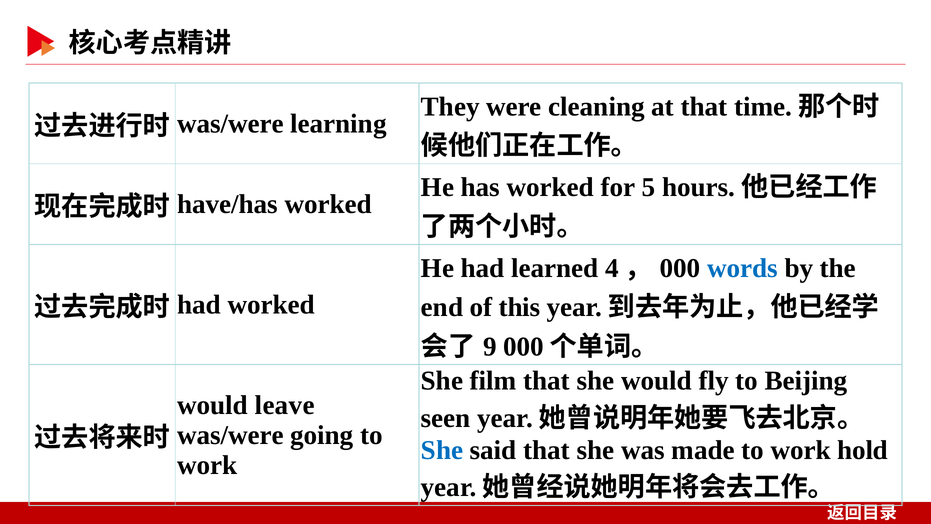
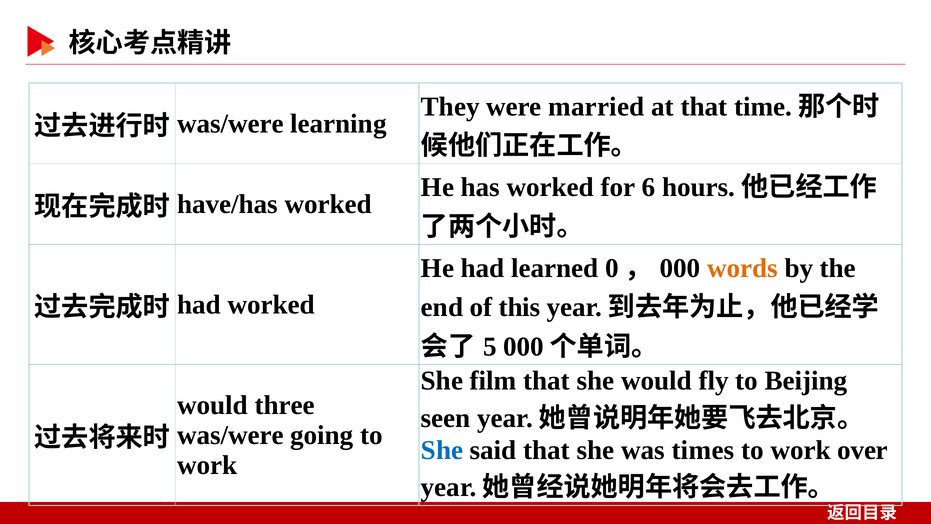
cleaning: cleaning -> married (596, 107)
5: 5 -> 6 (649, 187)
4: 4 -> 0 (612, 268)
words colour: blue -> orange (742, 268)
9: 9 -> 5 (490, 346)
leave: leave -> three (285, 405)
made: made -> times (703, 450)
hold: hold -> over (863, 450)
